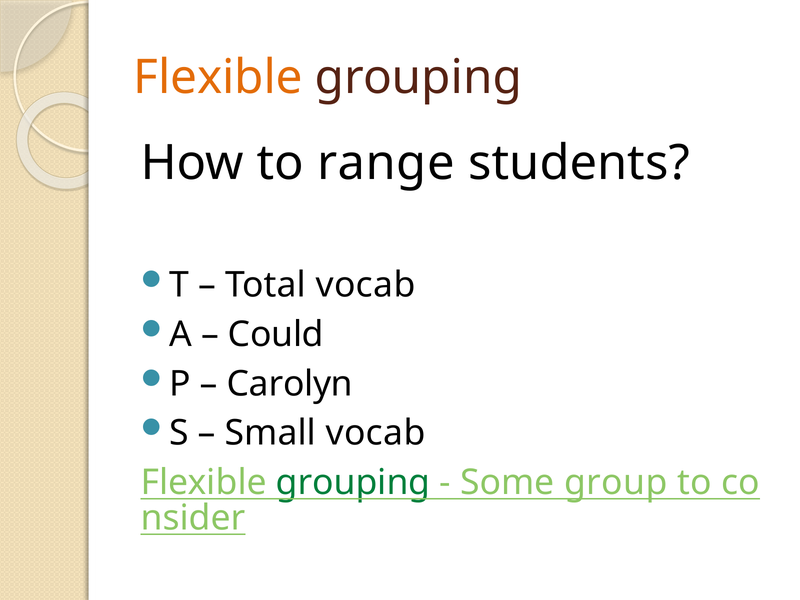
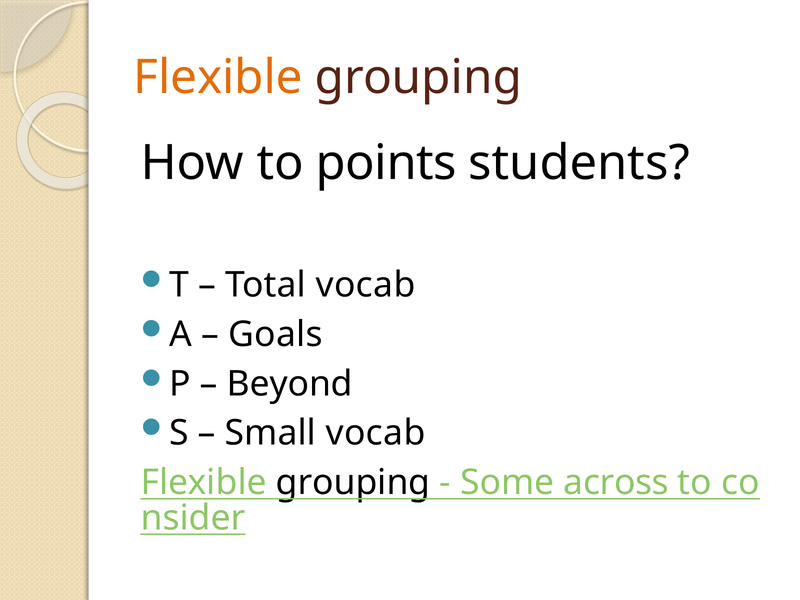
range: range -> points (386, 163)
Could: Could -> Goals (276, 334)
Carolyn: Carolyn -> Beyond (290, 384)
grouping colour: green -> black (353, 483)
group: group -> across (616, 483)
